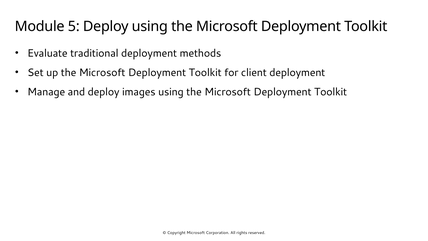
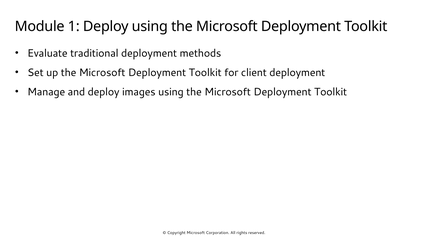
5: 5 -> 1 (74, 26)
